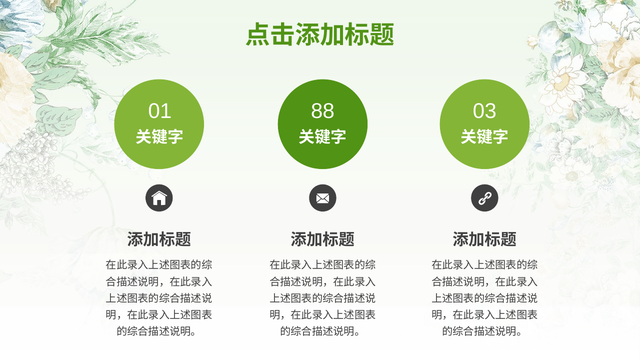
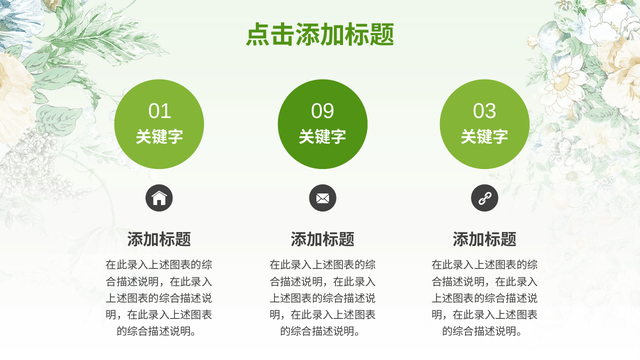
88: 88 -> 09 (323, 111)
